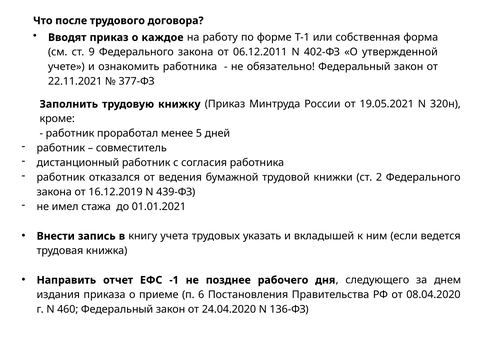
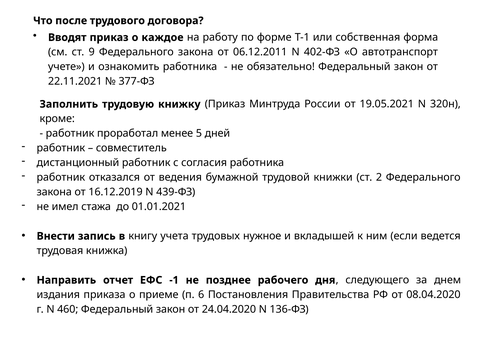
утвержденной: утвержденной -> автотранспорт (400, 52)
указать: указать -> нужное (262, 236)
